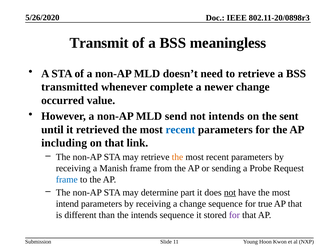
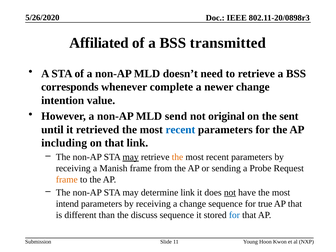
Transmit: Transmit -> Affiliated (99, 43)
meaningless: meaningless -> transmitted (228, 43)
transmitted: transmitted -> corresponds (70, 87)
occurred: occurred -> intention (63, 100)
not intends: intends -> original (226, 116)
may underline: none -> present (131, 157)
frame colour: blue -> orange (67, 179)
determine part: part -> link (188, 193)
the intends: intends -> discuss (144, 215)
for colour: purple -> blue (234, 215)
